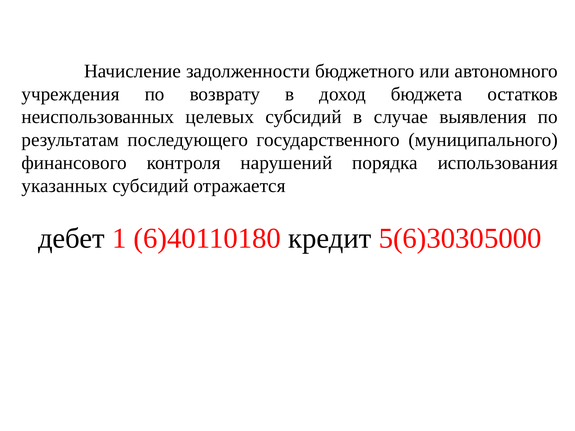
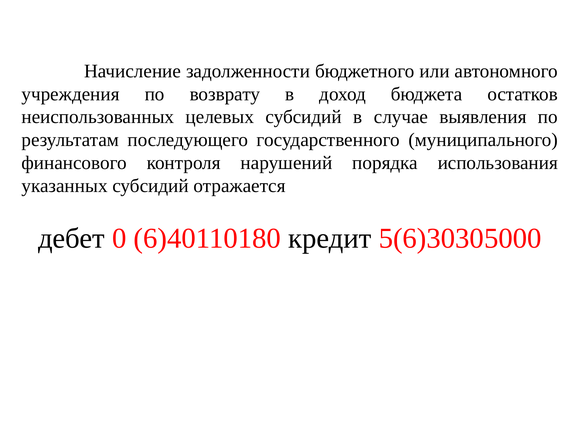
1: 1 -> 0 (119, 238)
